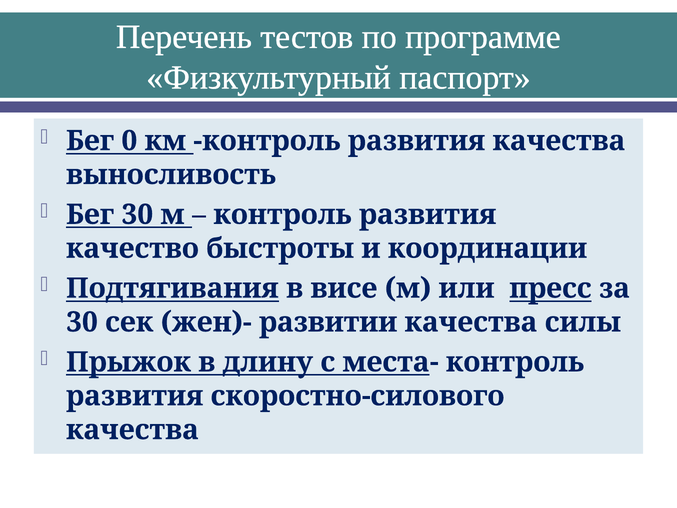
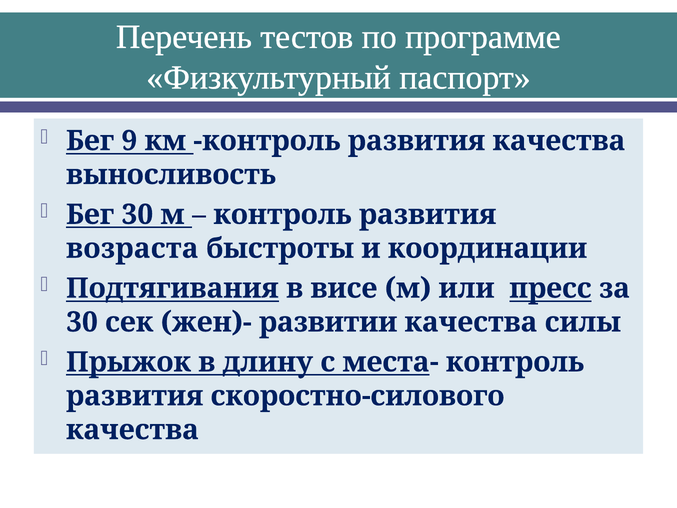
0: 0 -> 9 (129, 141)
качество: качество -> возраста (132, 248)
